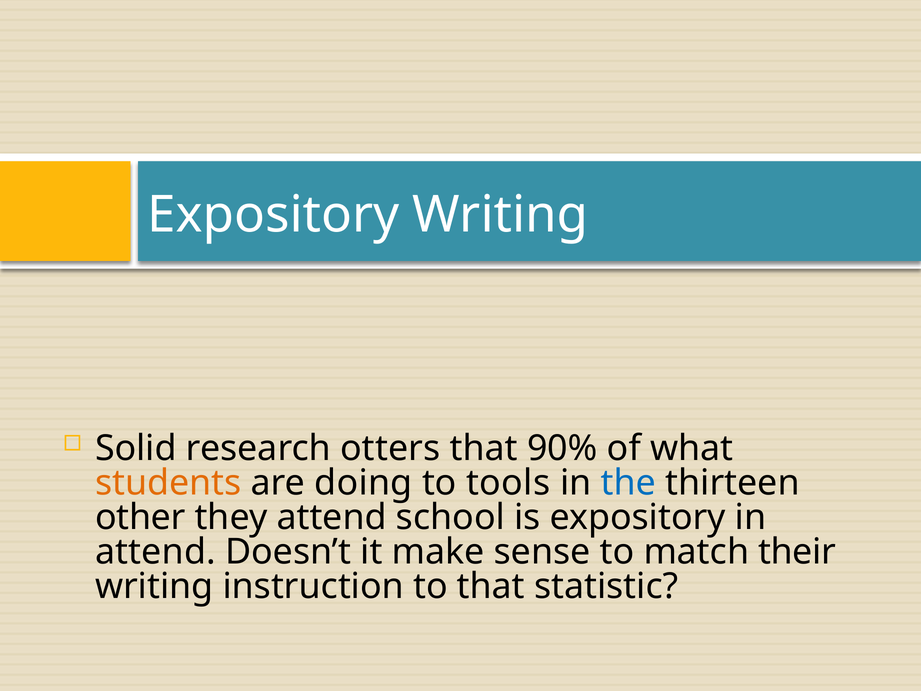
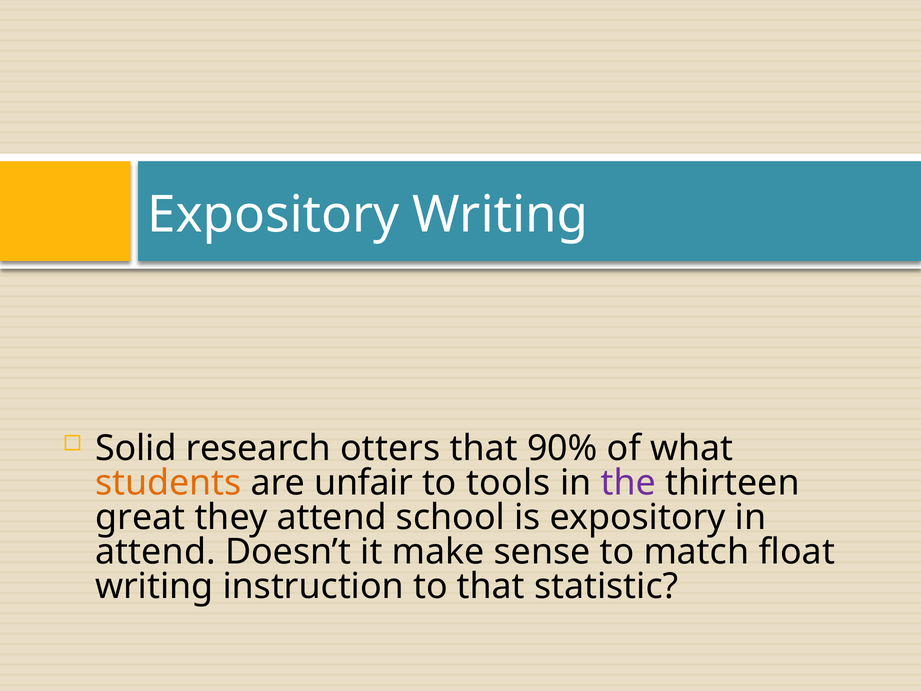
doing: doing -> unfair (364, 483)
the colour: blue -> purple (628, 483)
other: other -> great (140, 517)
their: their -> float (797, 552)
